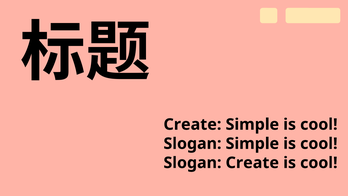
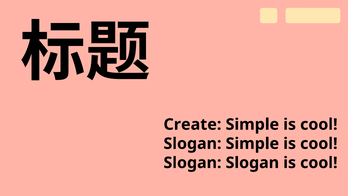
Slogan Create: Create -> Slogan (252, 163)
